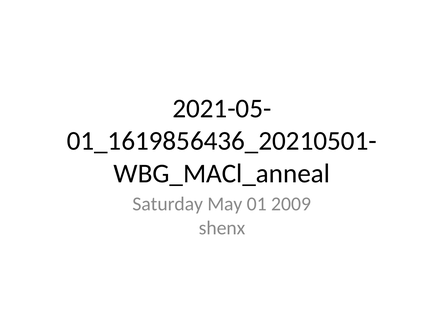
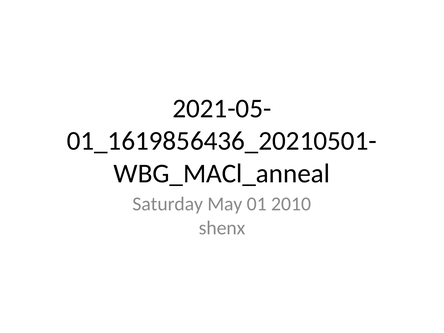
2009: 2009 -> 2010 (291, 204)
